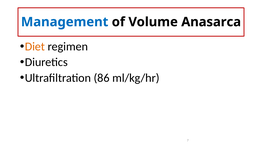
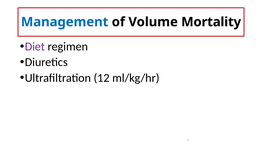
Anasarca: Anasarca -> Mortality (211, 22)
Diet colour: orange -> purple (35, 47)
86: 86 -> 12 (102, 78)
